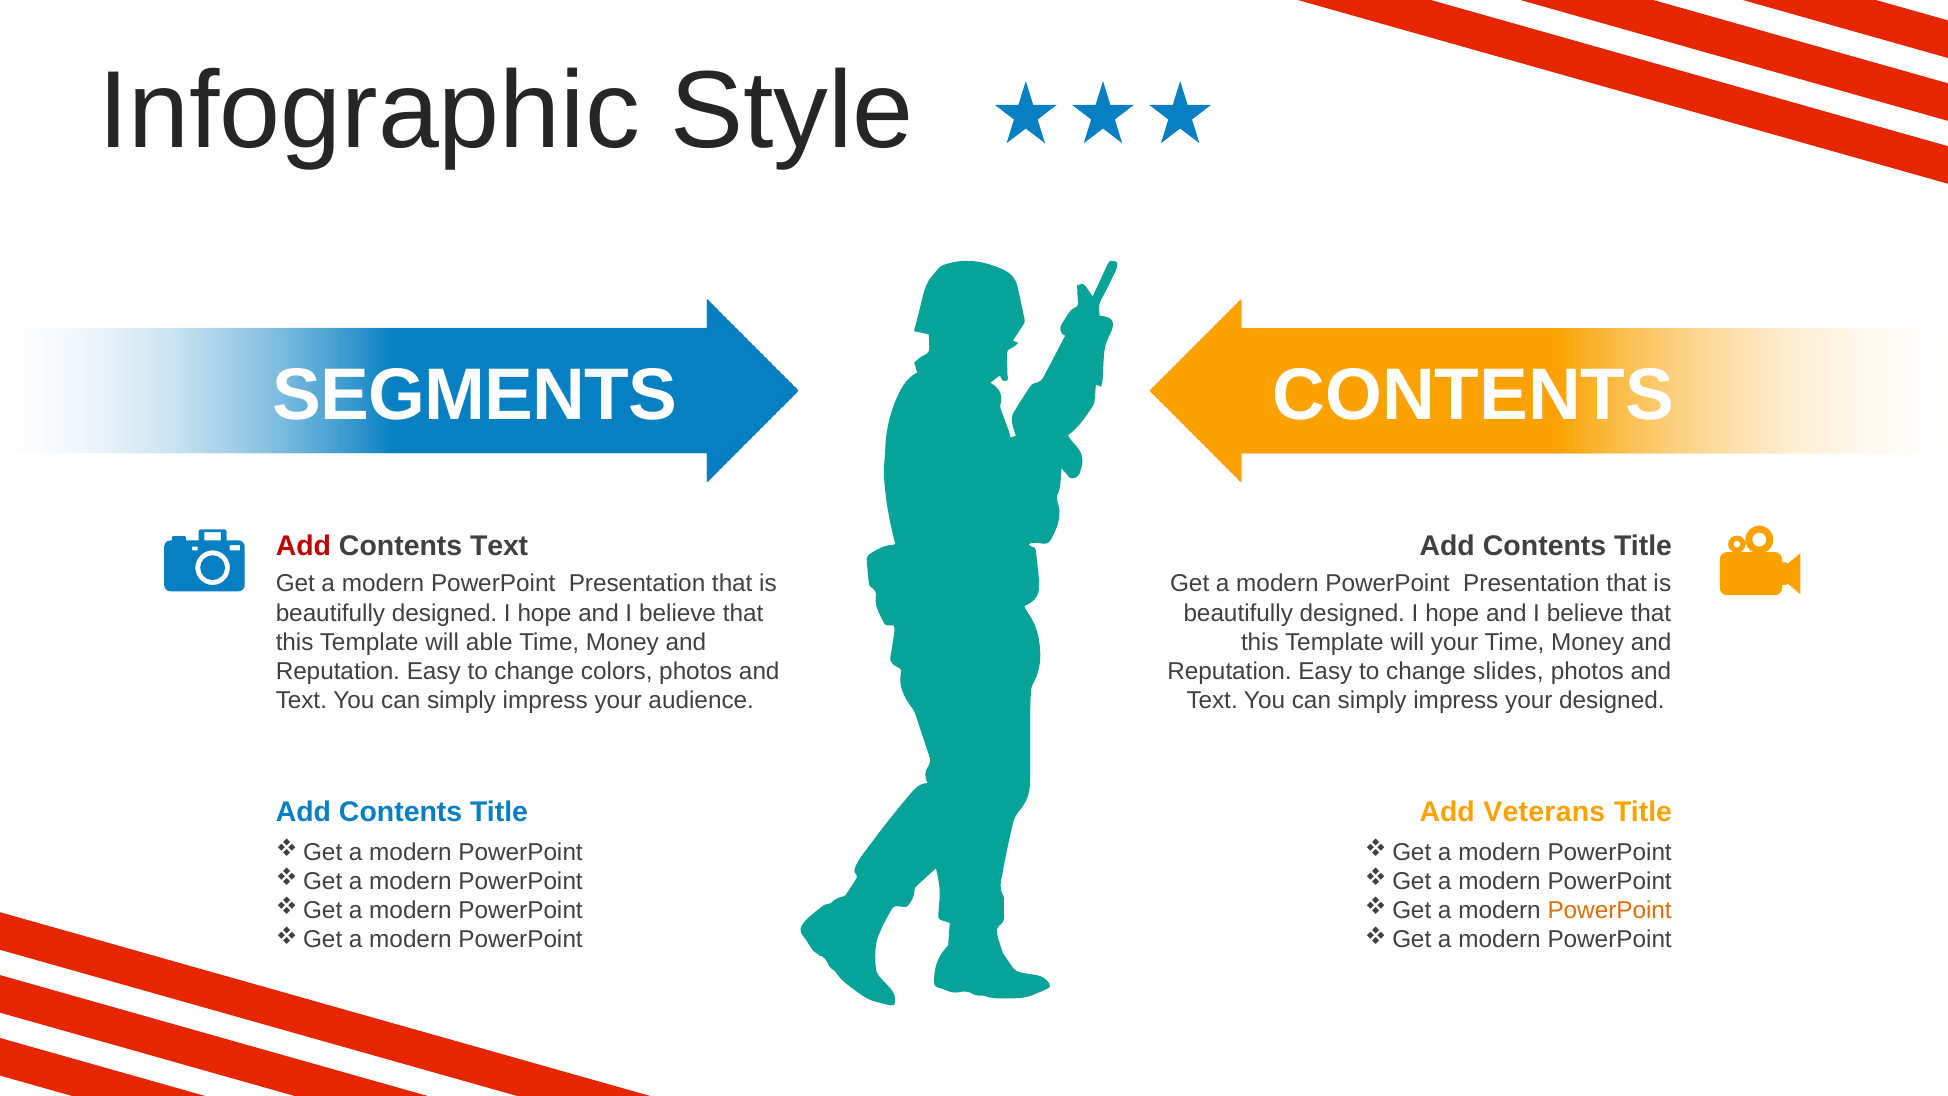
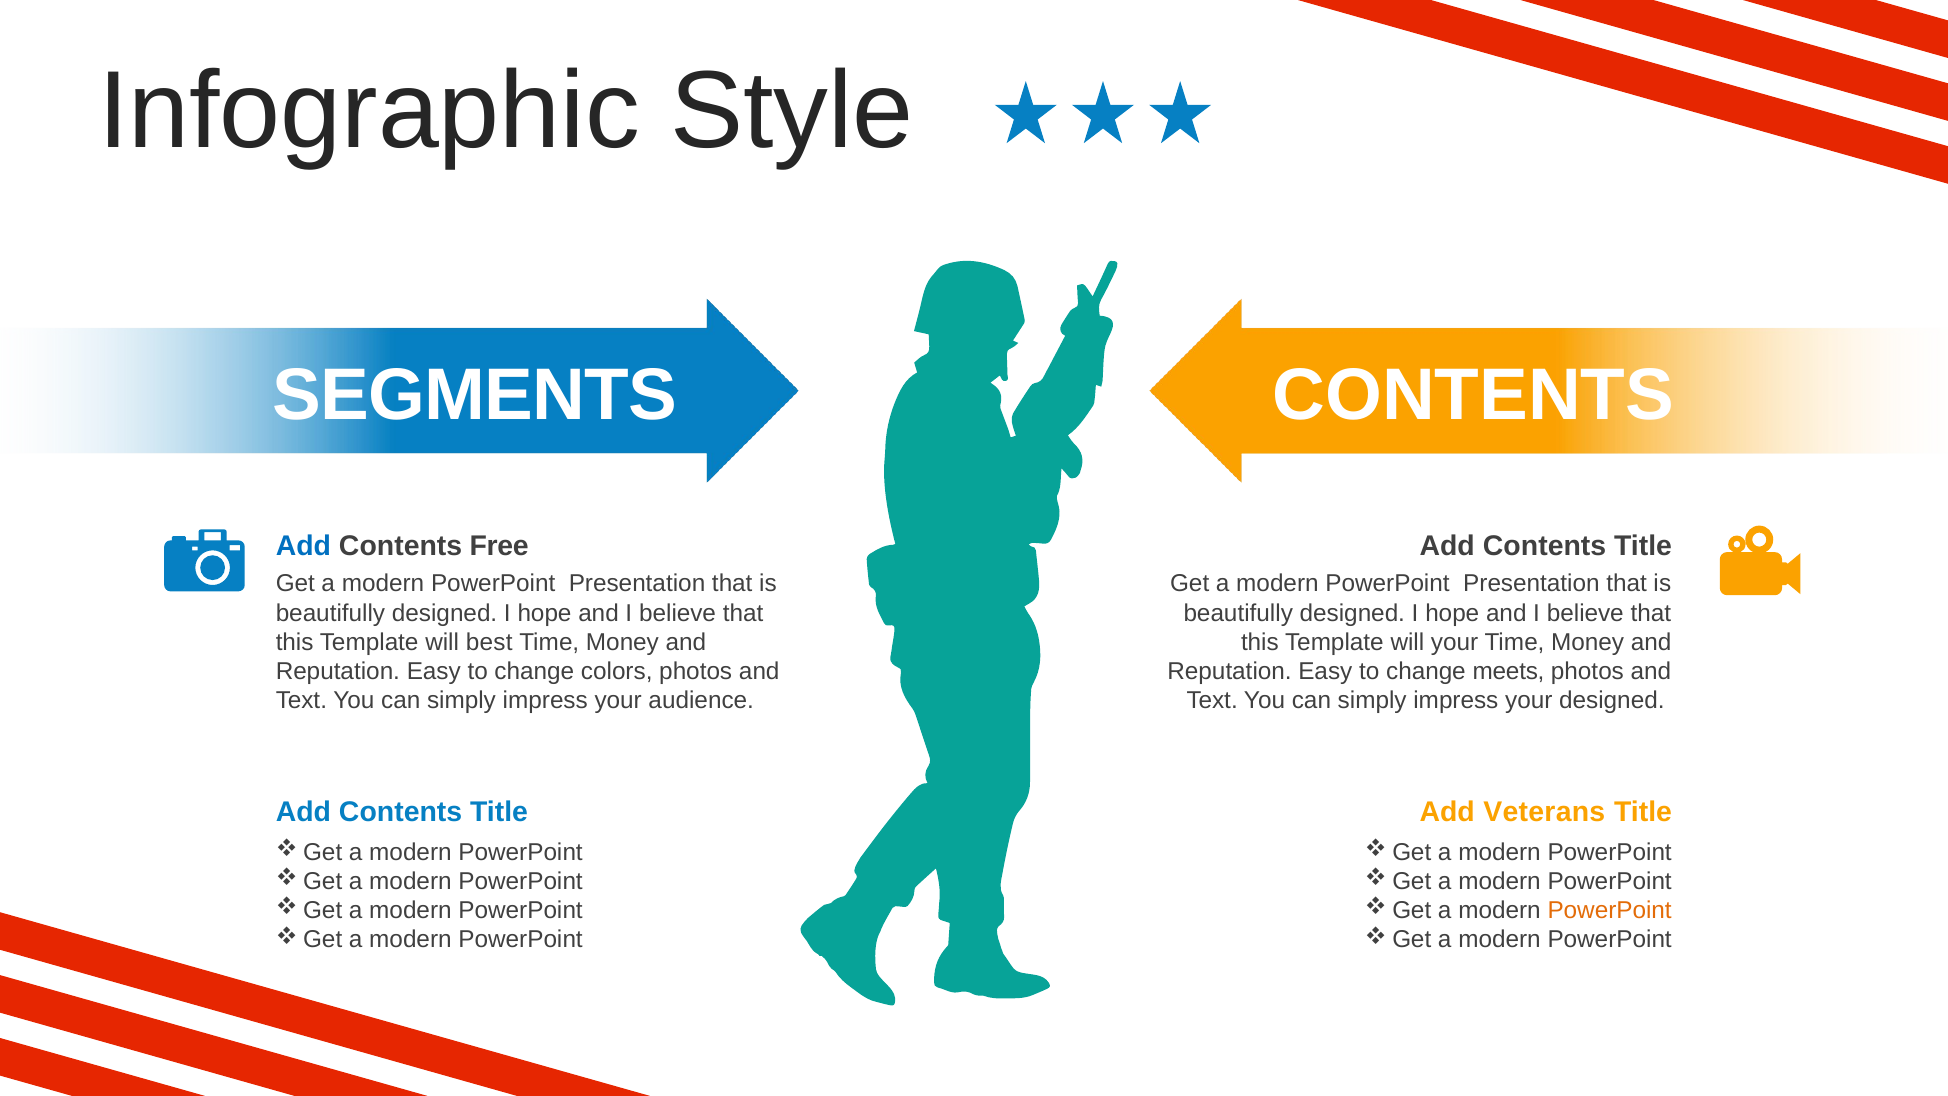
Add colour: red -> blue (303, 546)
Contents Text: Text -> Free (499, 546)
able: able -> best (489, 642)
slides: slides -> meets (1509, 671)
